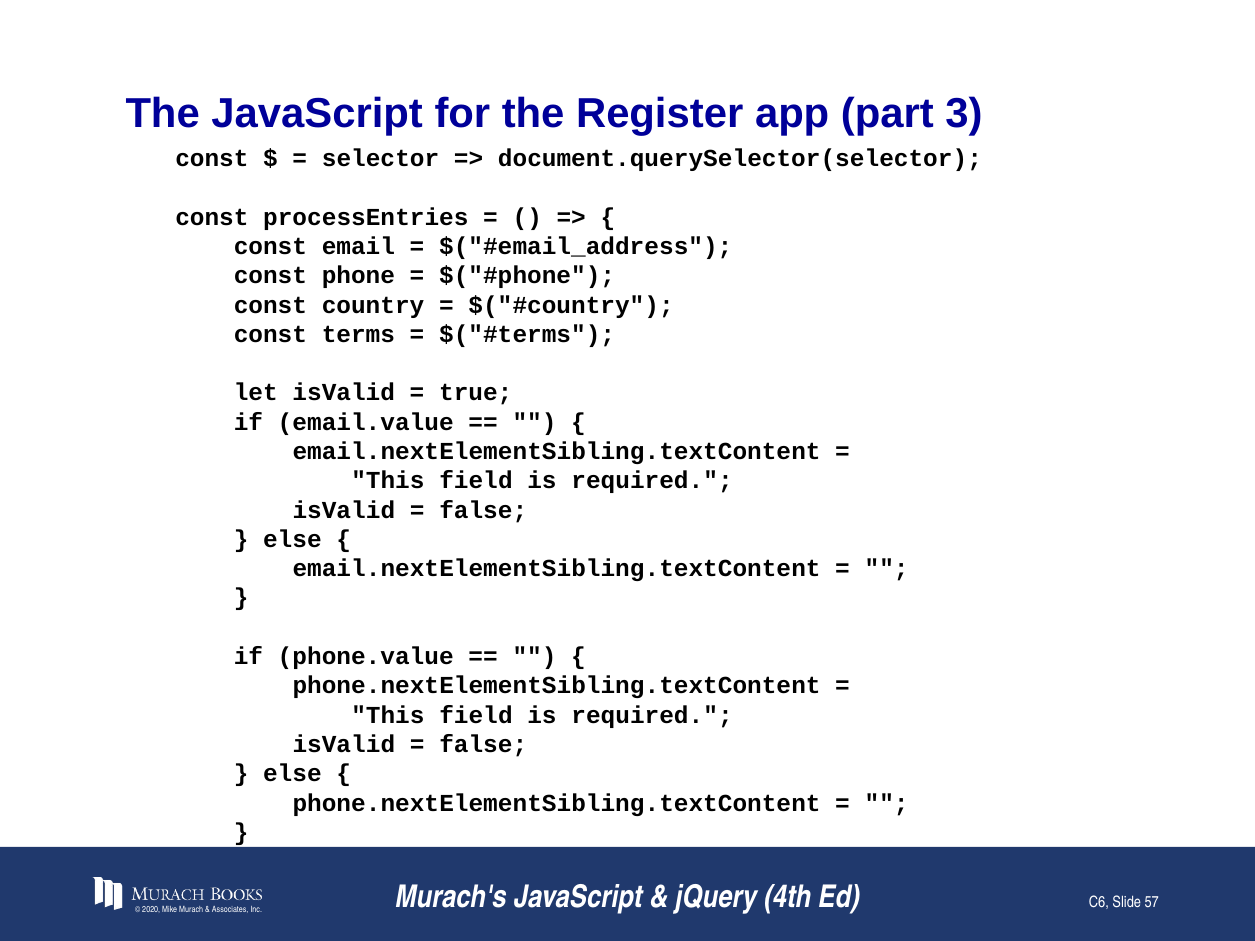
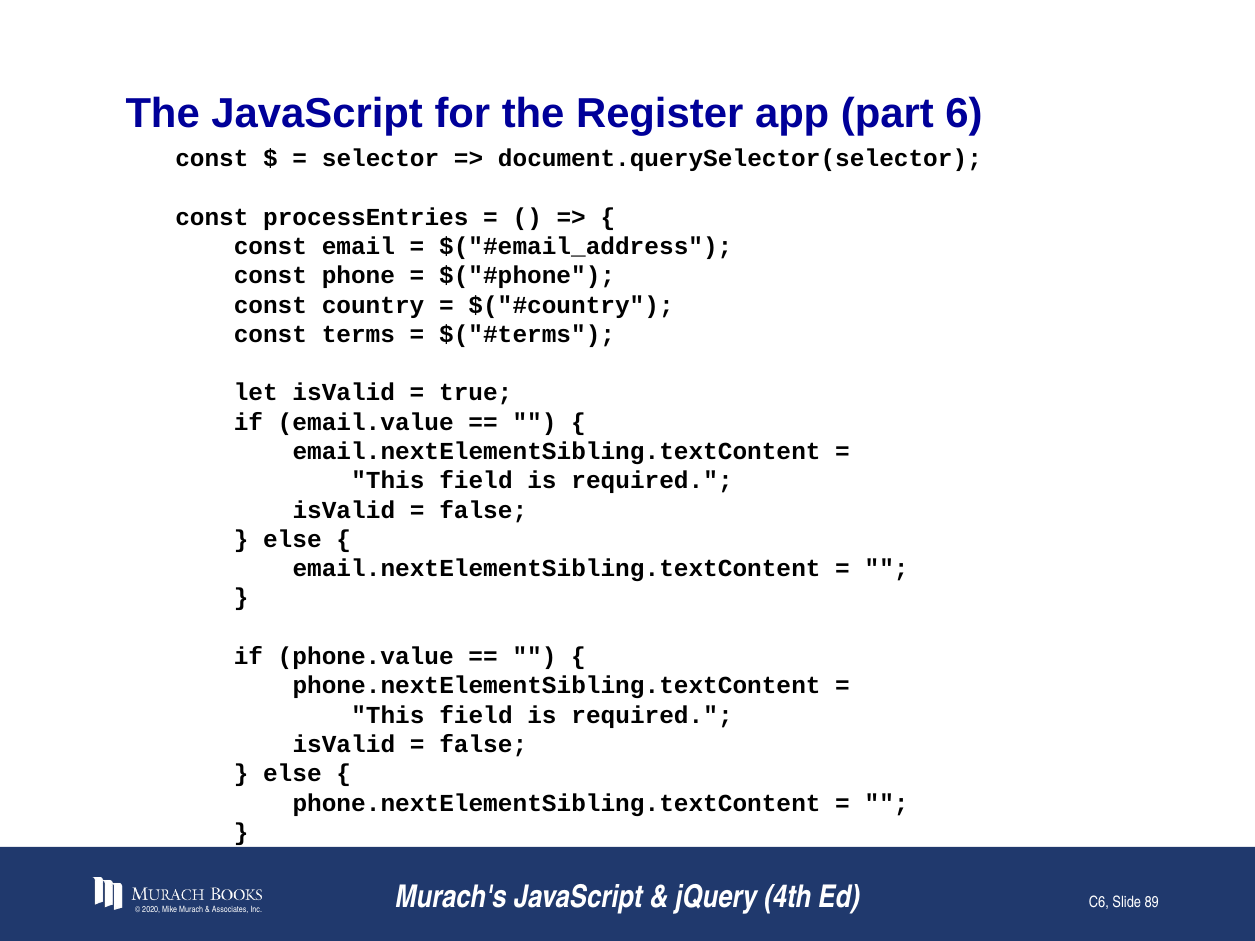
3: 3 -> 6 (964, 114)
57: 57 -> 89 (1152, 903)
